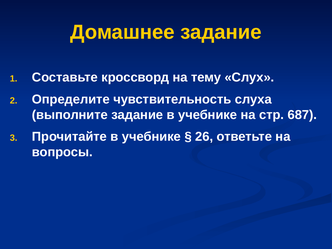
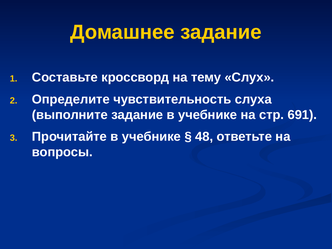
687: 687 -> 691 (302, 115)
26: 26 -> 48 (204, 137)
